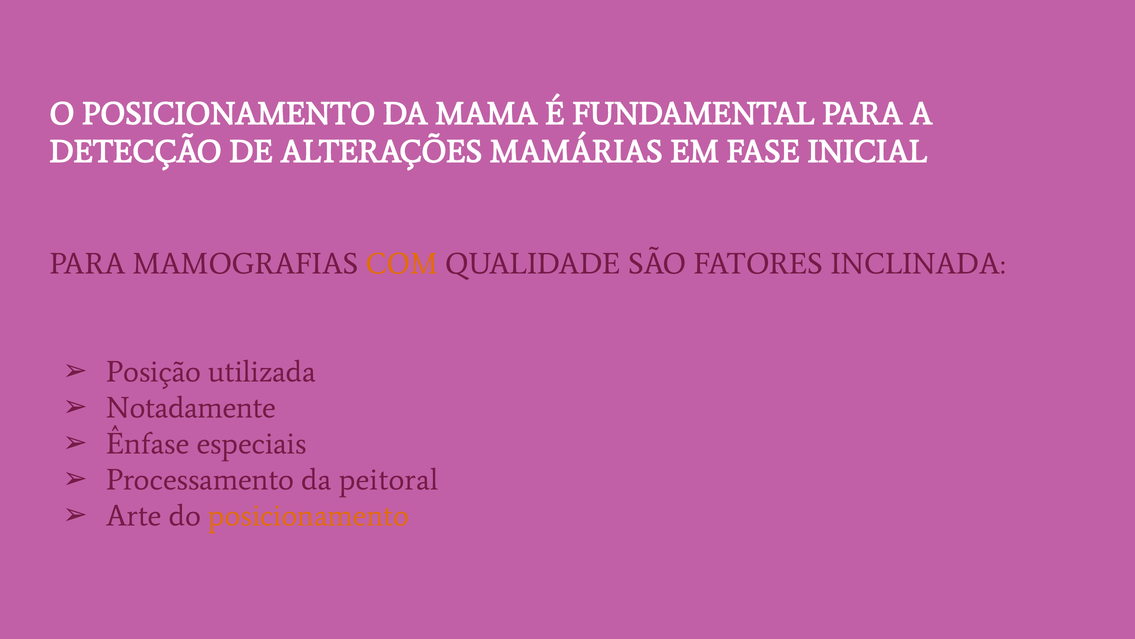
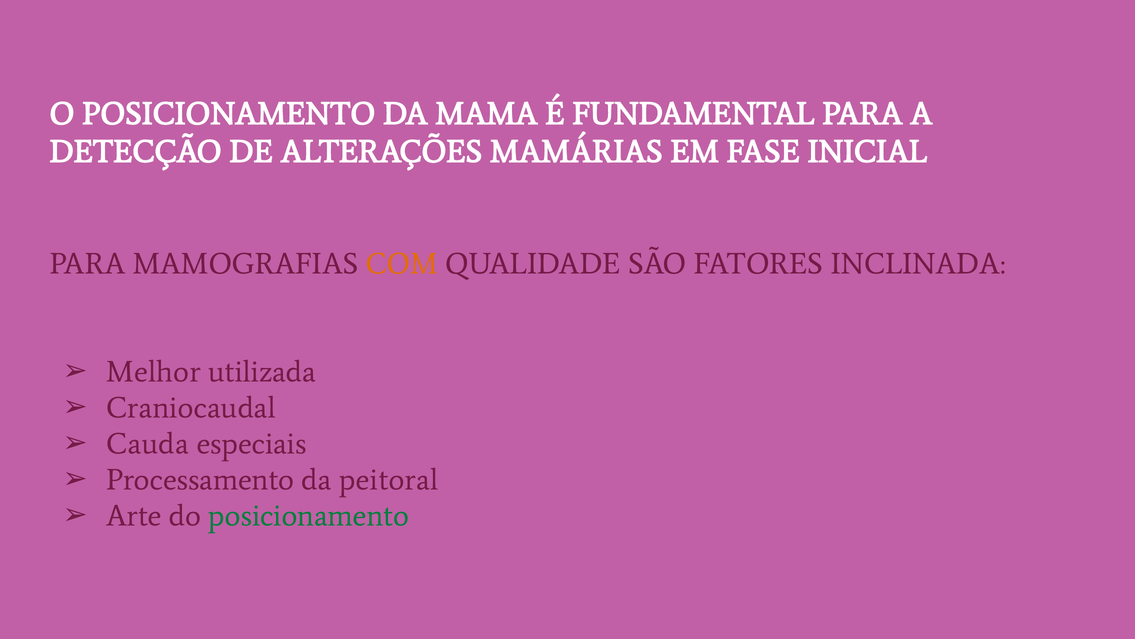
Posição: Posição -> Melhor (154, 372)
Notadamente: Notadamente -> Craniocaudal (191, 408)
Ênfase: Ênfase -> Cauda (148, 443)
posicionamento colour: orange -> green (309, 515)
